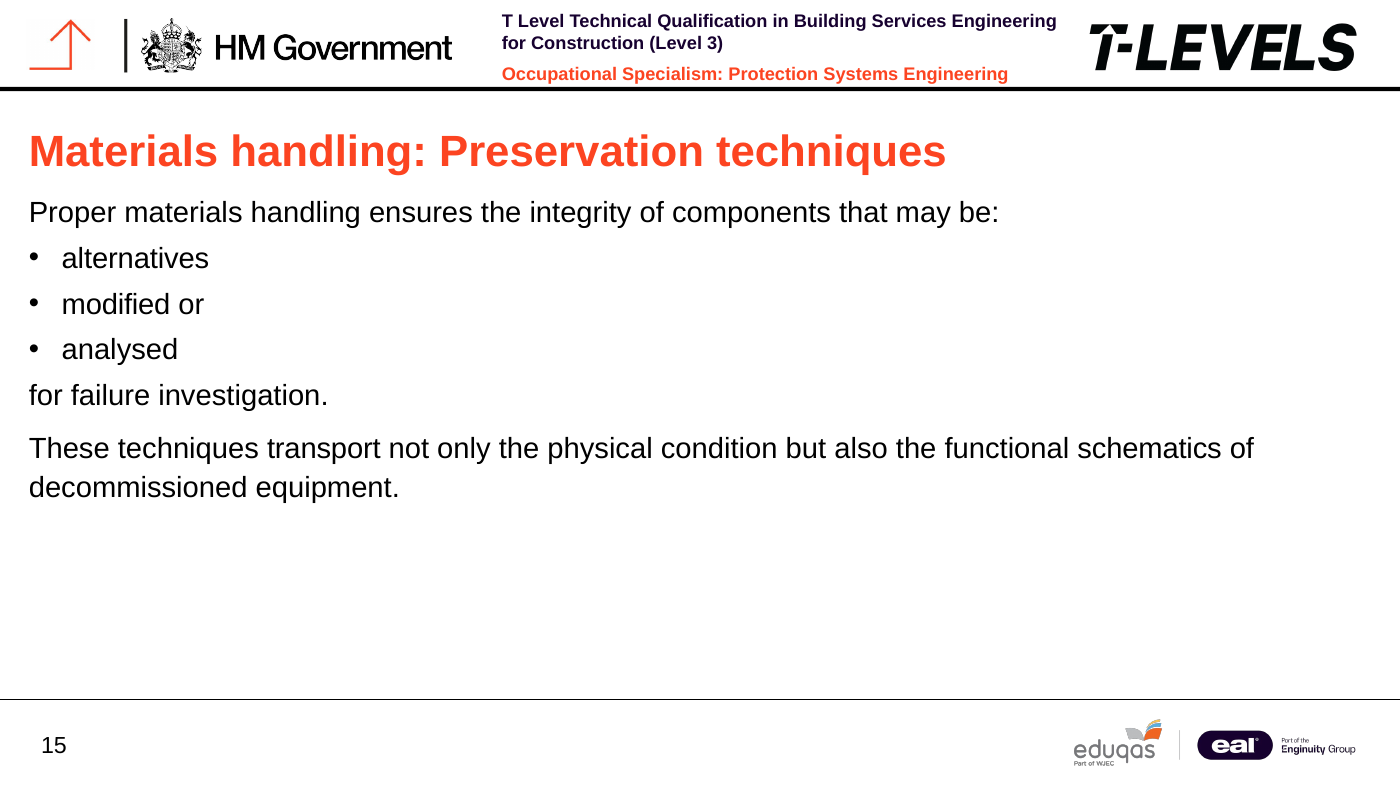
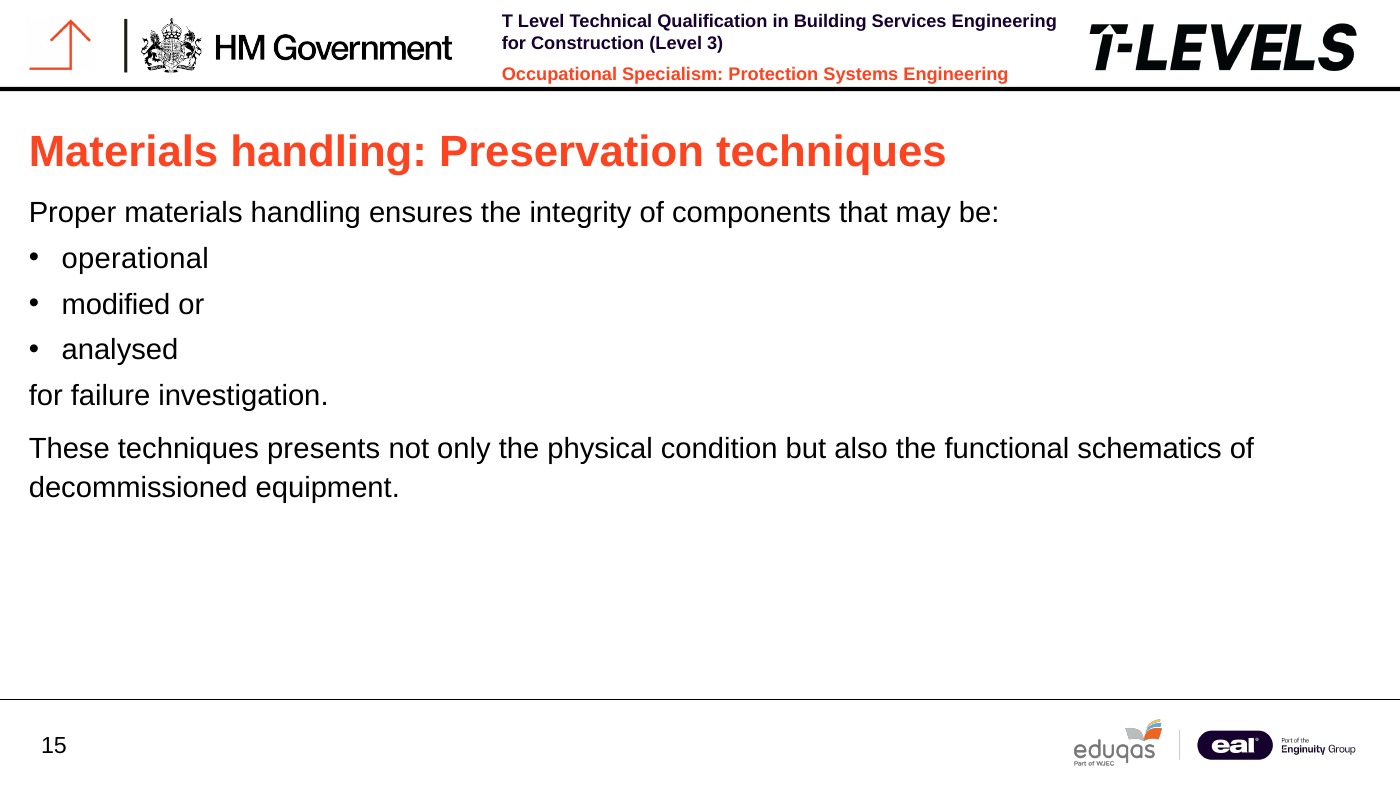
alternatives: alternatives -> operational (135, 259)
transport: transport -> presents (324, 449)
